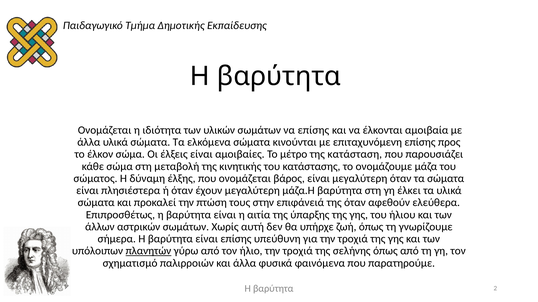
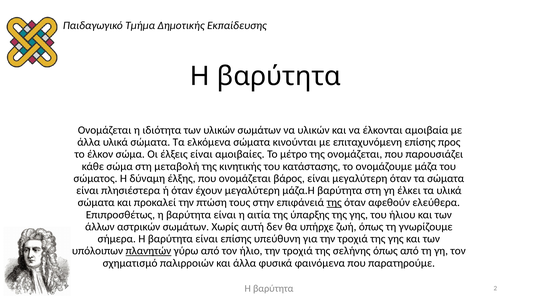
να επίσης: επίσης -> υλικών (313, 130)
της κατάσταση: κατάσταση -> ονομάζεται (355, 155)
της underline: none -> present (334, 203)
